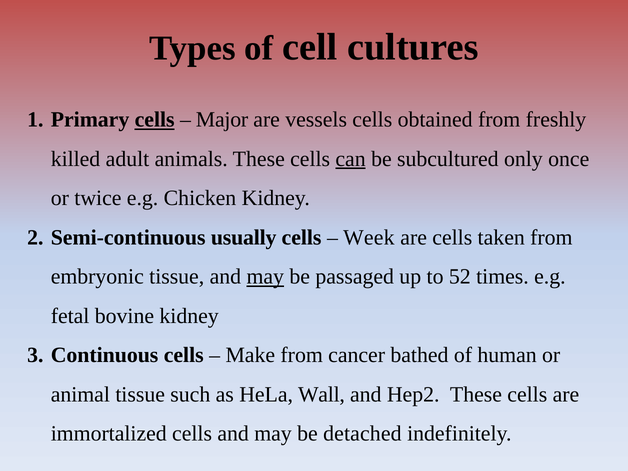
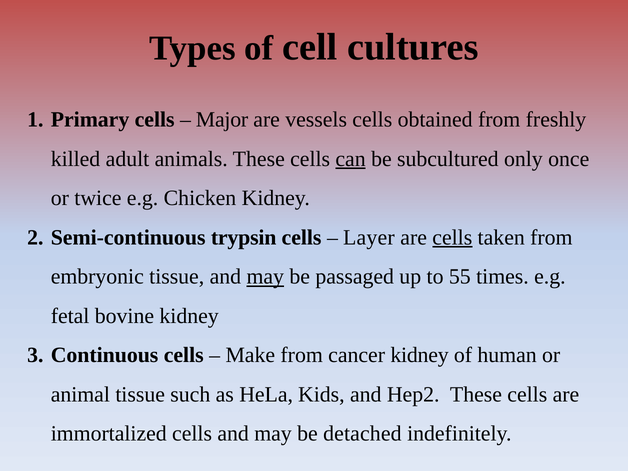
cells underline: present -> none (155, 120)
usually: usually -> trypsin (244, 238)
Week: Week -> Layer (369, 238)
cells underline: none -> present (452, 238)
52: 52 -> 55 (460, 277)
cancer bathed: bathed -> kidney (420, 355)
Wall: Wall -> Kids (321, 394)
